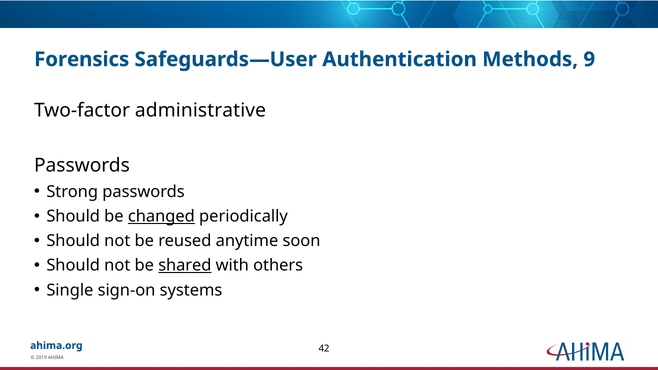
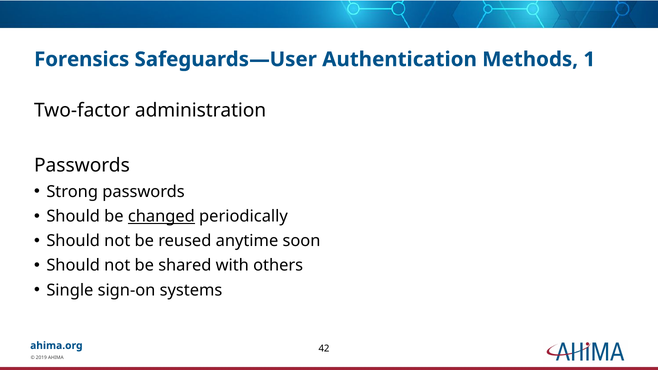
9: 9 -> 1 (589, 59)
administrative: administrative -> administration (201, 110)
shared underline: present -> none (185, 266)
